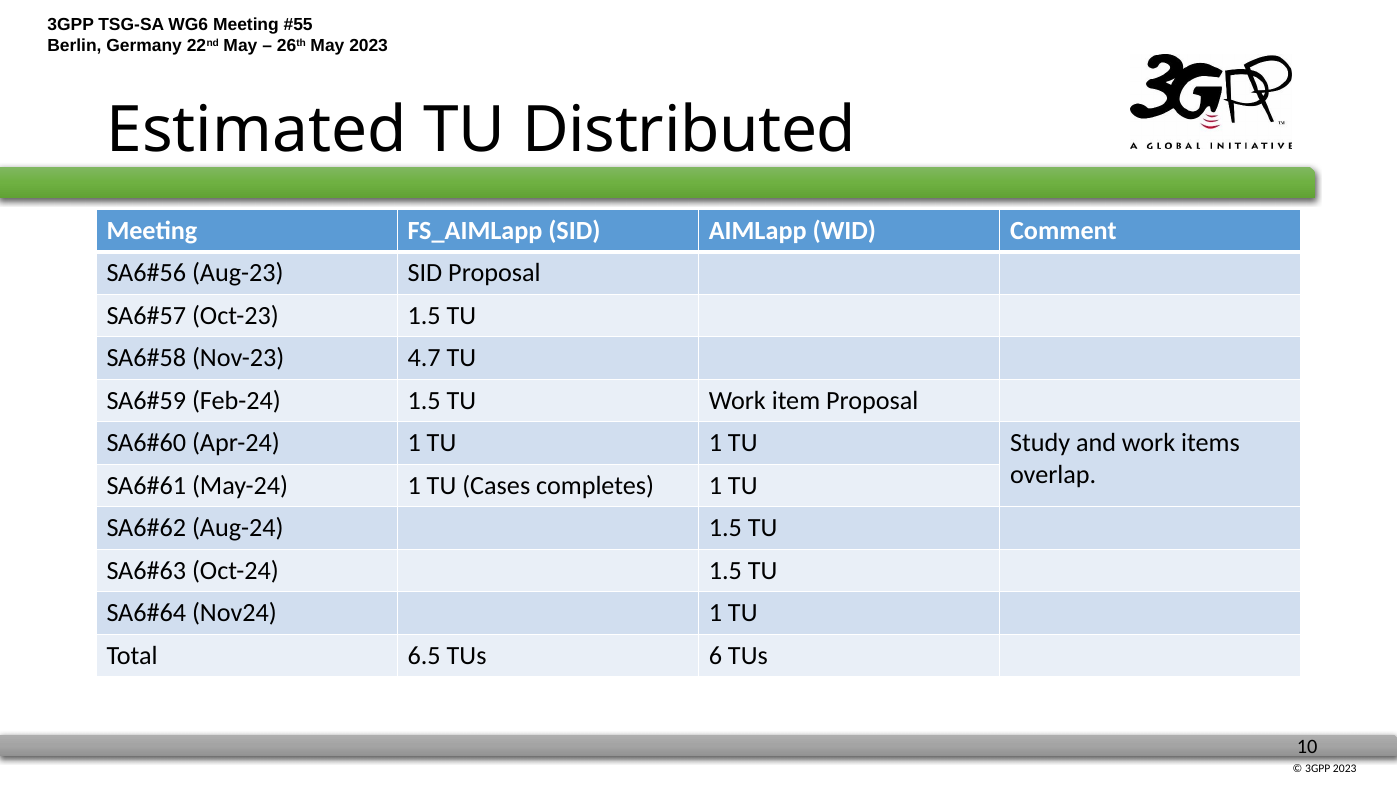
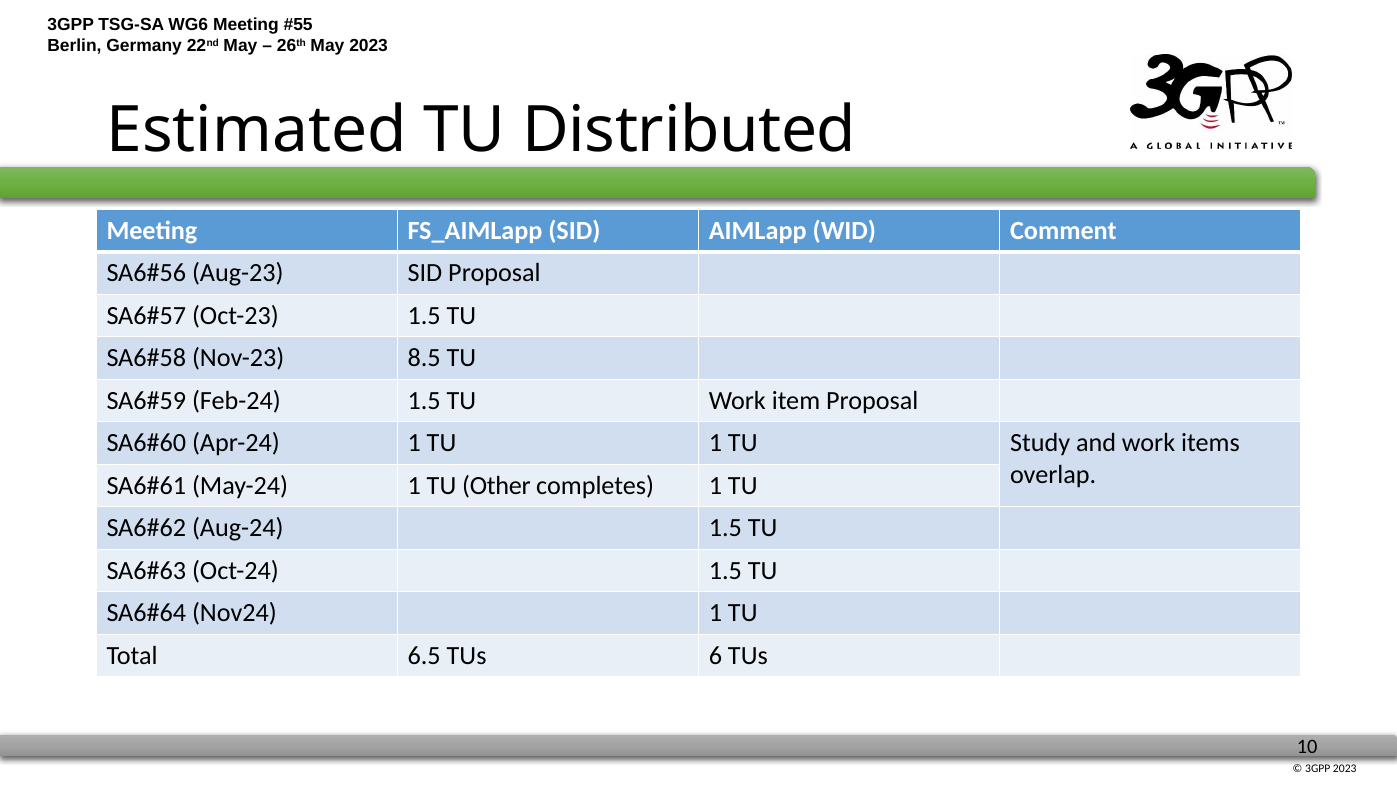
4.7: 4.7 -> 8.5 (424, 358)
Cases: Cases -> Other (496, 486)
